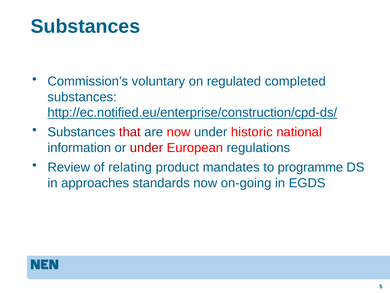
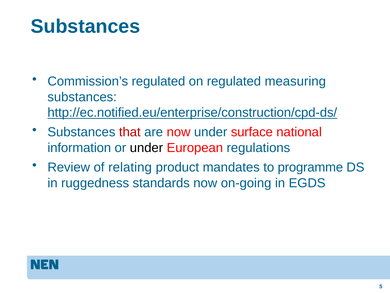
Commission’s voluntary: voluntary -> regulated (158, 81)
completed: completed -> measuring (295, 81)
historic: historic -> surface (252, 132)
under colour: red -> black (146, 148)
approaches: approaches -> ruggedness (95, 183)
